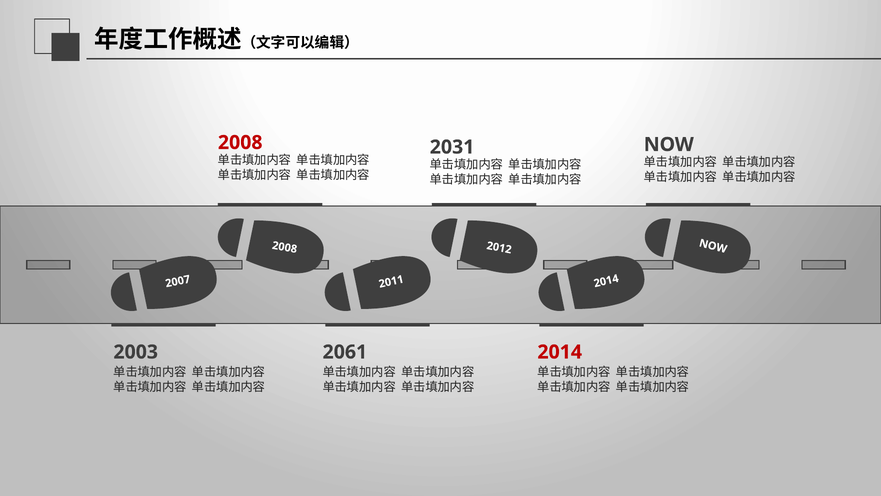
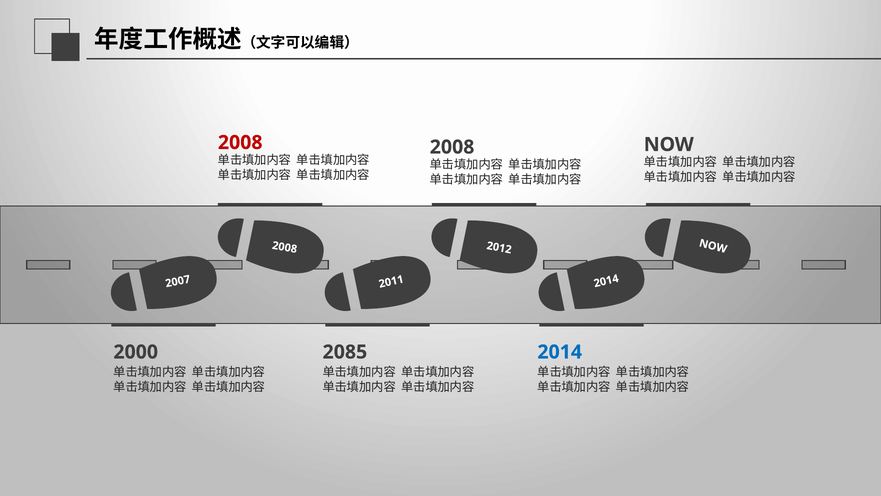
2031: 2031 -> 2008 (452, 147)
2003: 2003 -> 2000 (136, 352)
2061: 2061 -> 2085 (345, 352)
2014 colour: red -> blue (560, 352)
